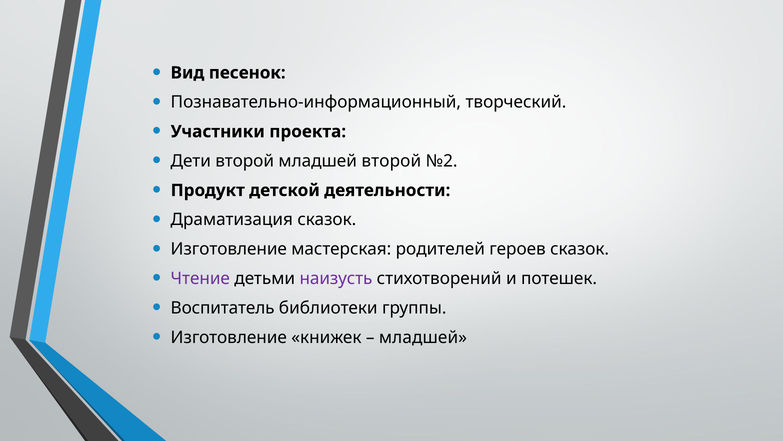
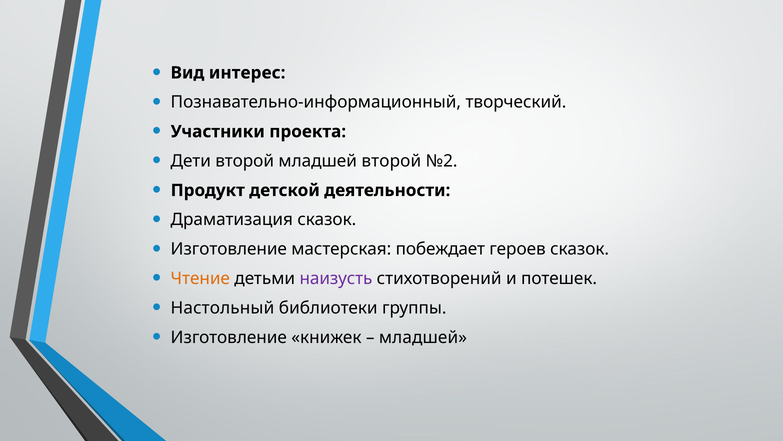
песенок: песенок -> интерес (247, 73)
родителей: родителей -> побеждает (440, 249)
Чтение colour: purple -> orange (200, 278)
Воспитатель: Воспитатель -> Настольный (222, 308)
